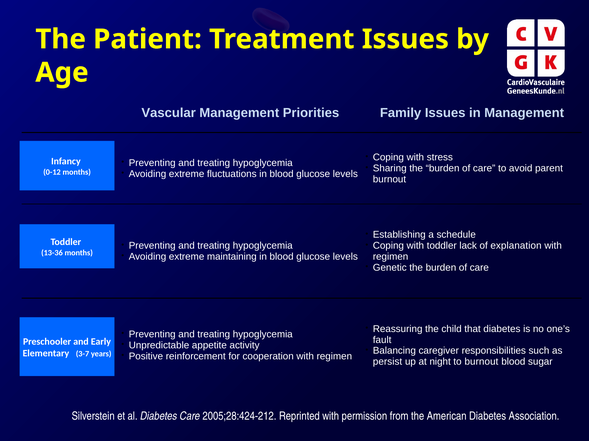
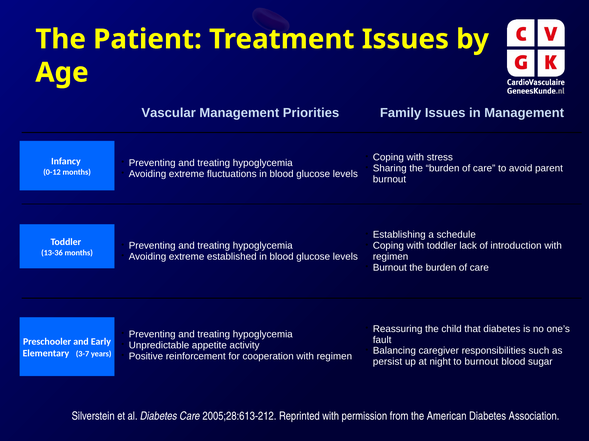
explanation: explanation -> introduction (516, 246)
maintaining: maintaining -> established (232, 257)
Genetic: Genetic -> Burnout (390, 268)
2005;28:424-212: 2005;28:424-212 -> 2005;28:613-212 (239, 417)
